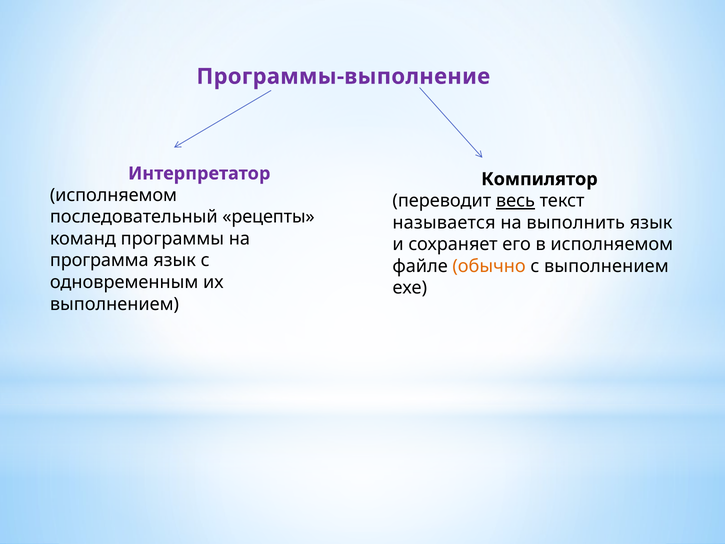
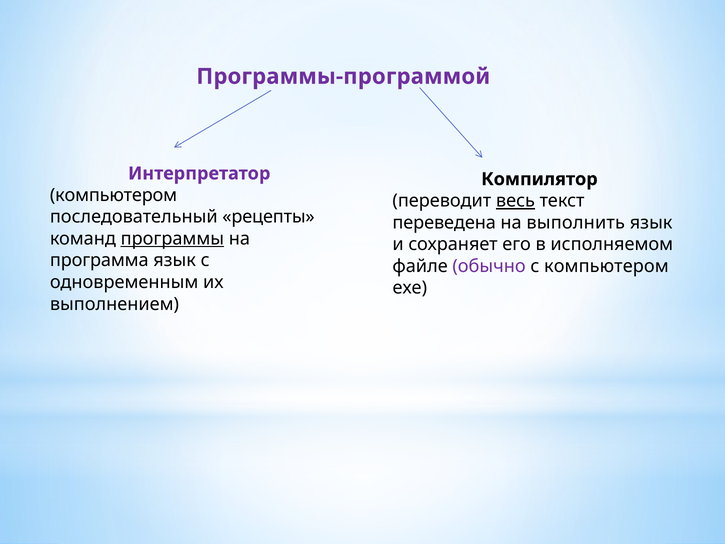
Программы-выполнение: Программы-выполнение -> Программы-программой (343, 76)
исполняемом: исполняемом -> компьютером (113, 195)
называется: называется -> переведена (444, 223)
программы underline: none -> present (172, 239)
обычно colour: orange -> purple (489, 266)
с выполнением: выполнением -> компьютером (606, 266)
